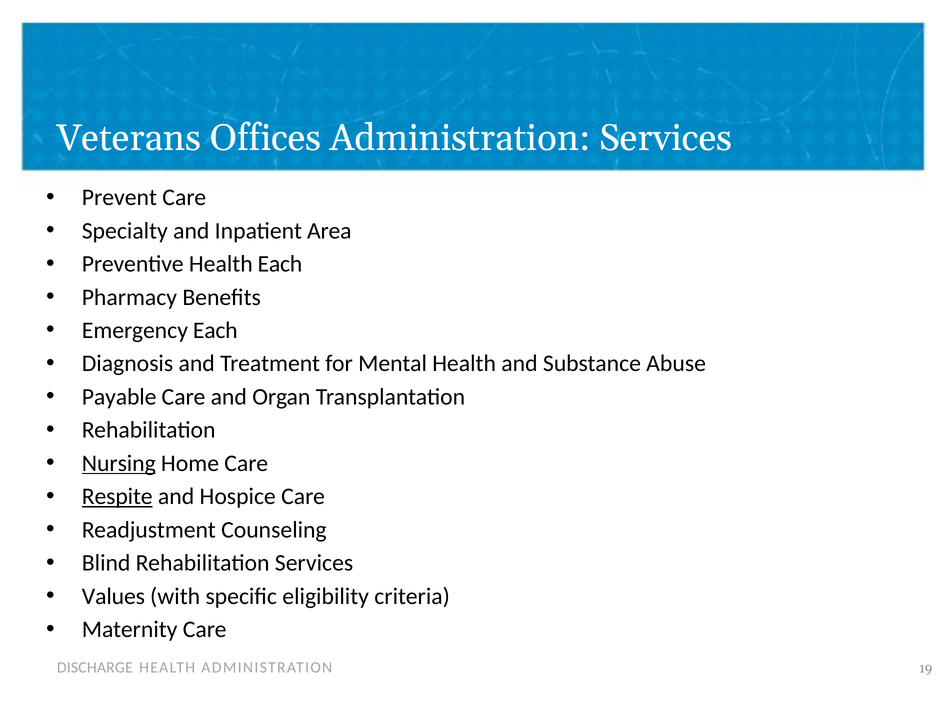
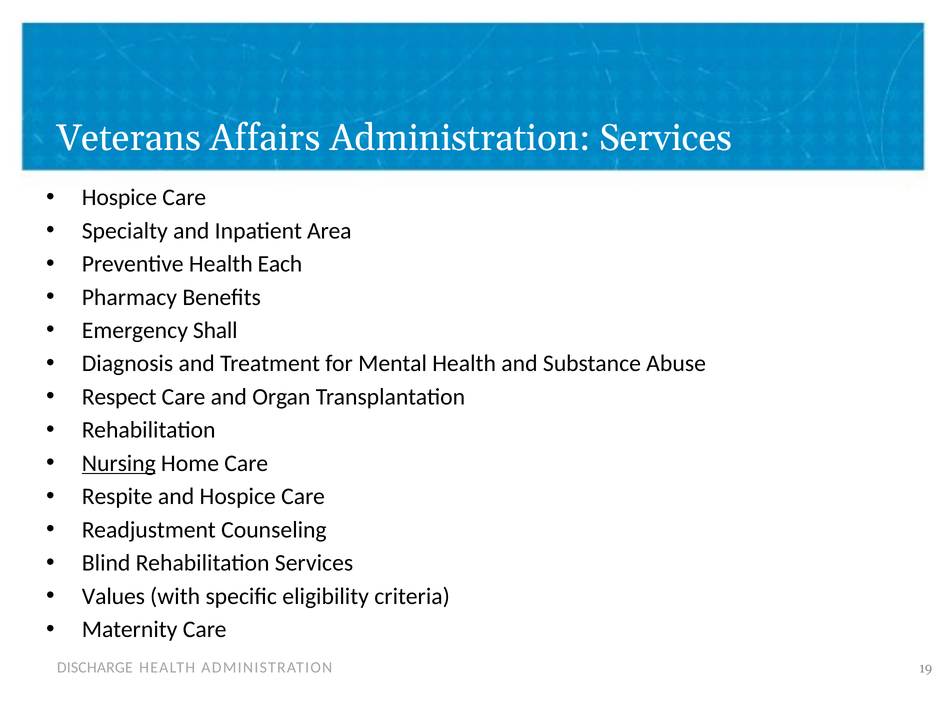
Offices: Offices -> Affairs (265, 138)
Prevent: Prevent -> Hospice (119, 197)
Emergency Each: Each -> Shall (215, 330)
Payable: Payable -> Respect (119, 397)
Respite underline: present -> none (117, 496)
